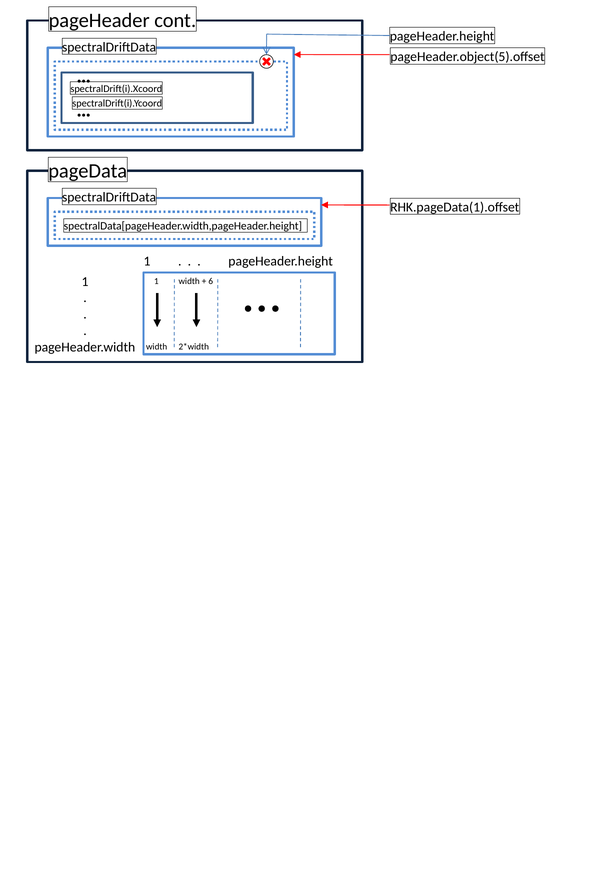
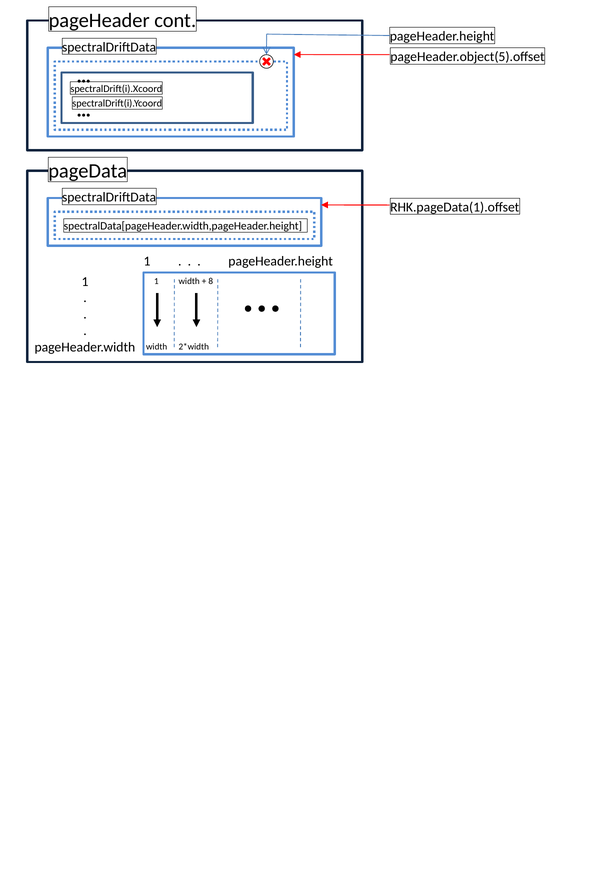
6: 6 -> 8 (211, 281)
